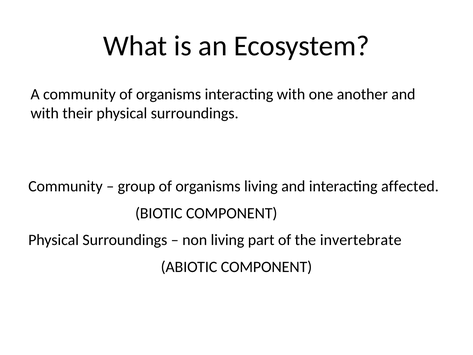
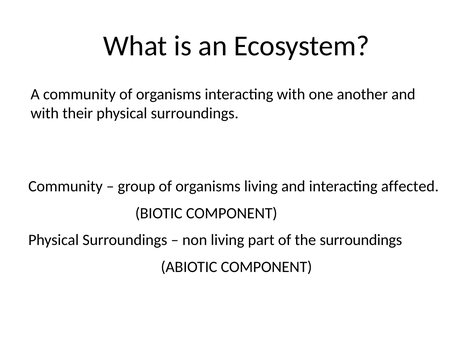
the invertebrate: invertebrate -> surroundings (361, 240)
